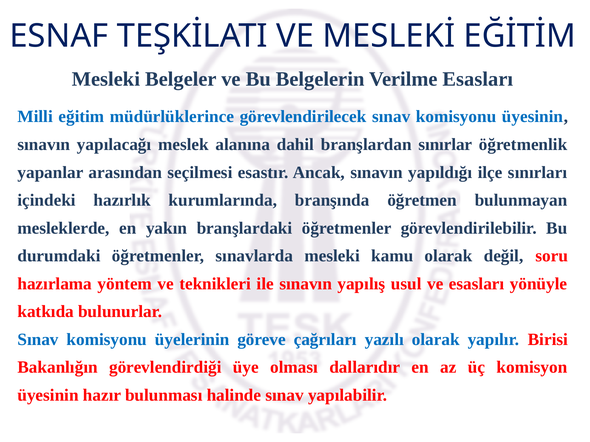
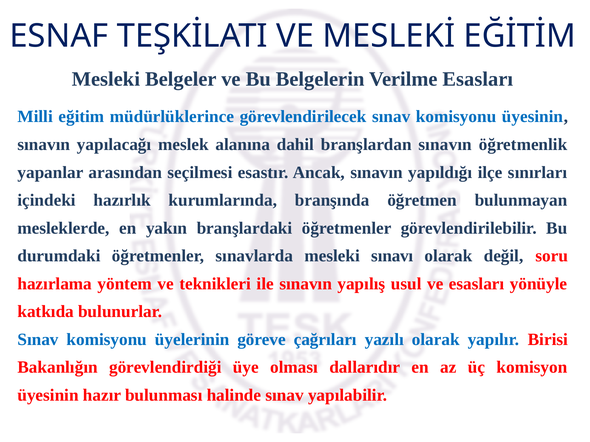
branşlardan sınırlar: sınırlar -> sınavın (445, 145)
kamu: kamu -> sınavı (392, 256)
